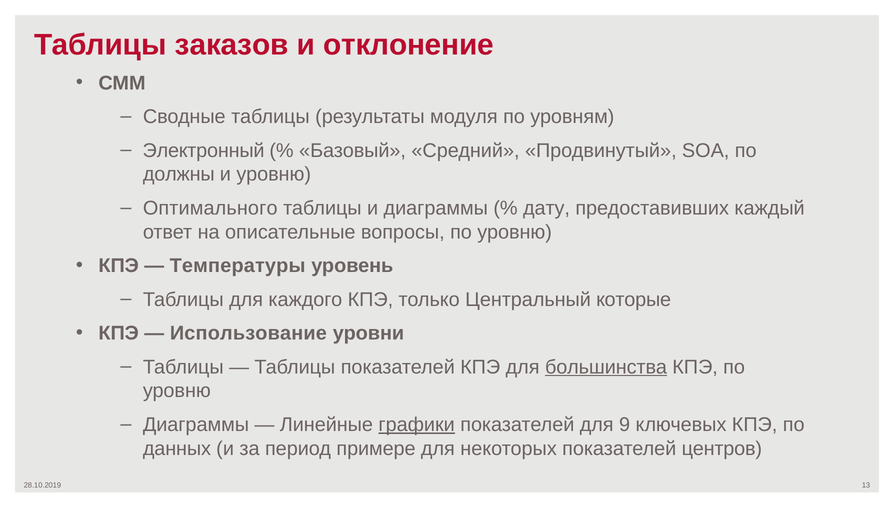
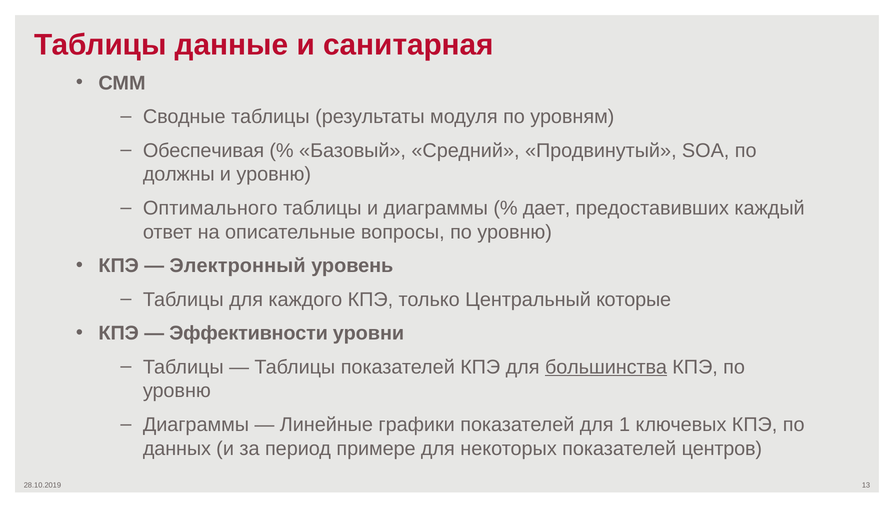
заказов: заказов -> данные (232, 45)
отклонение: отклонение -> санитарная (408, 45)
Электронный: Электронный -> Обеспечивая (204, 151)
дату: дату -> дает (547, 208)
Температуры: Температуры -> Электронный (238, 266)
Использование: Использование -> Эффективности (249, 333)
графики underline: present -> none (417, 425)
9: 9 -> 1 (625, 425)
